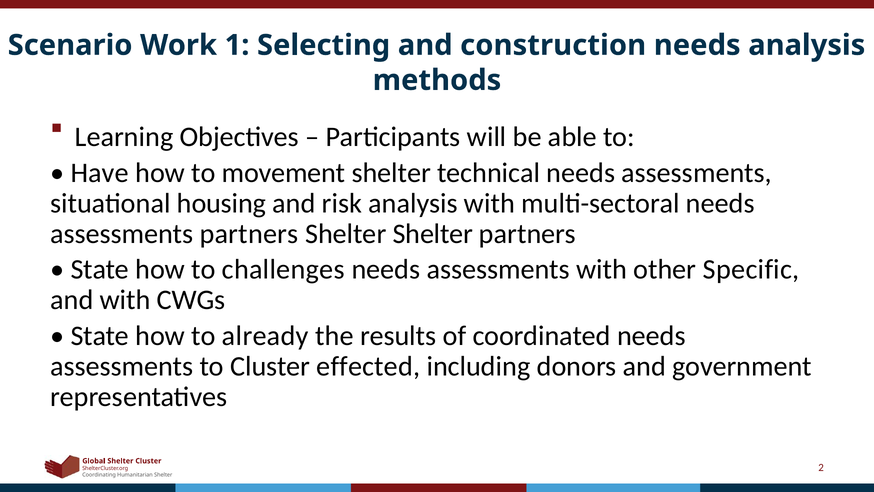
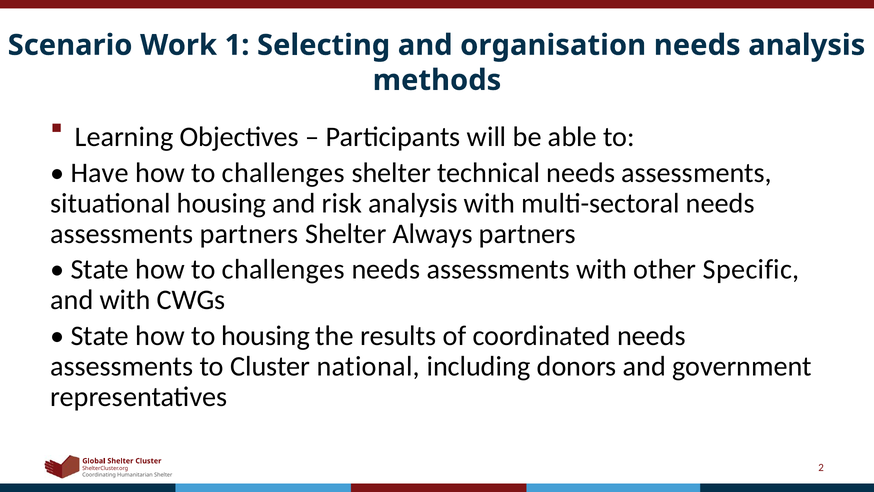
construction: construction -> organisation (553, 45)
movement: movement -> challenges (283, 173)
Shelter Shelter: Shelter -> Always (433, 234)
to already: already -> housing (266, 336)
effected: effected -> national (368, 366)
